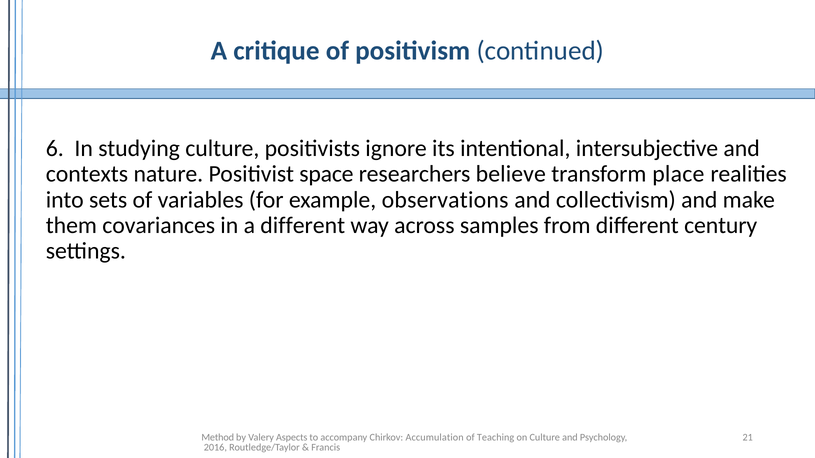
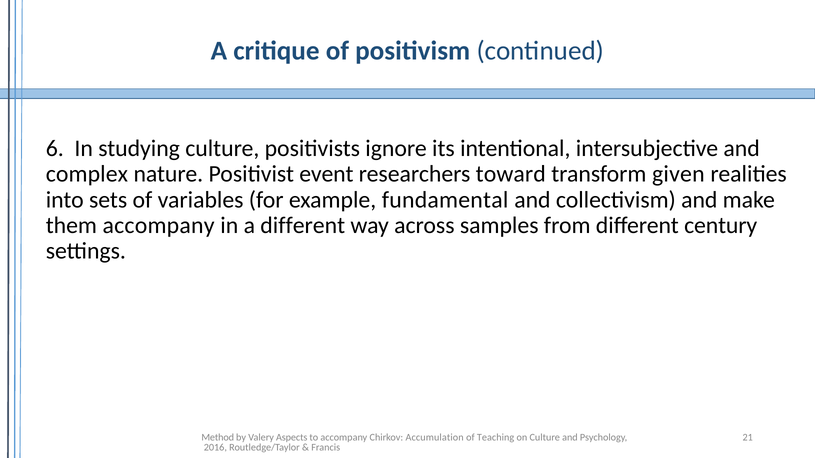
contexts: contexts -> complex (87, 174)
space: space -> event (326, 174)
believe: believe -> toward (511, 174)
place: place -> given (678, 174)
observations: observations -> fundamental (445, 200)
them covariances: covariances -> accompany (159, 226)
